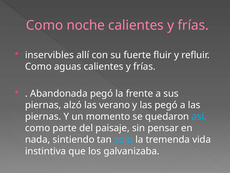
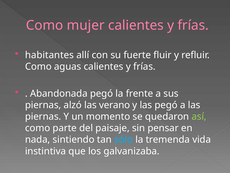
noche: noche -> mujer (86, 25)
inservibles: inservibles -> habitantes (49, 55)
así colour: light blue -> light green (199, 116)
